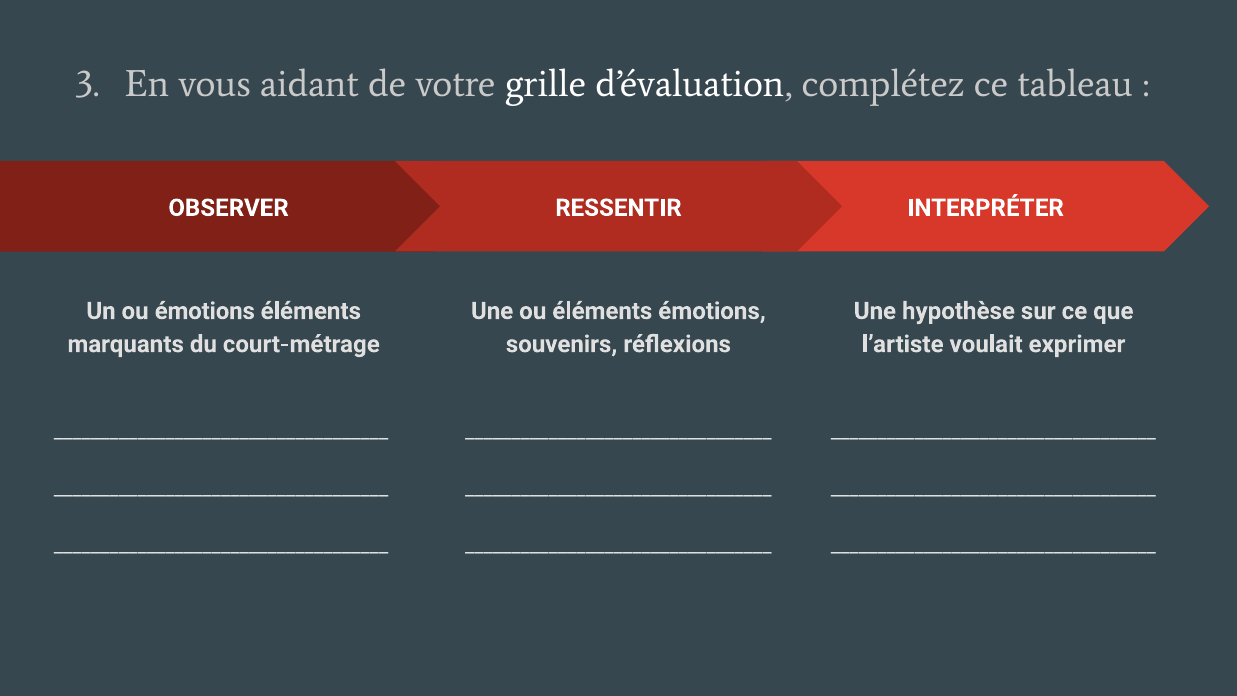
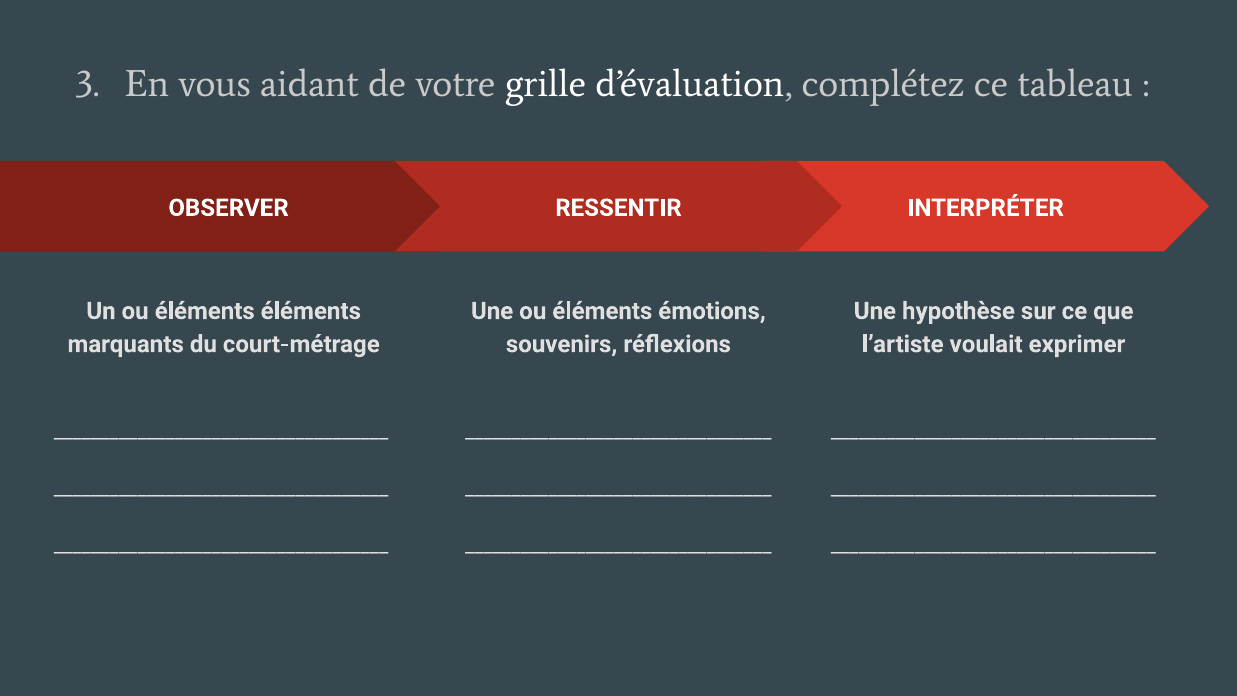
Un ou émotions: émotions -> éléments (205, 311)
